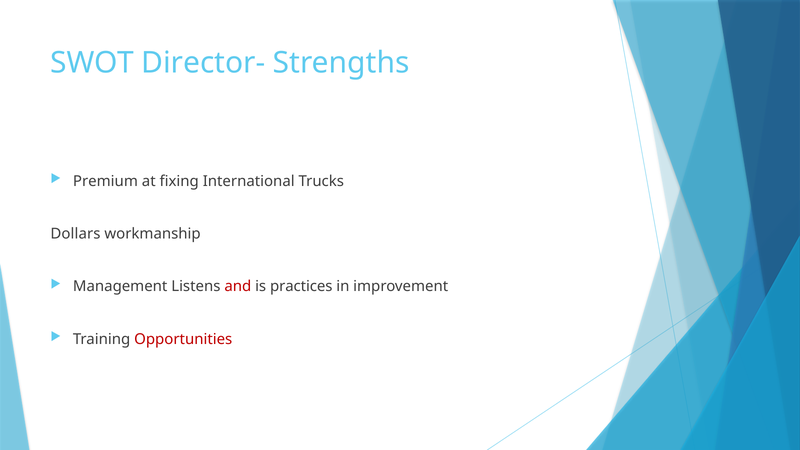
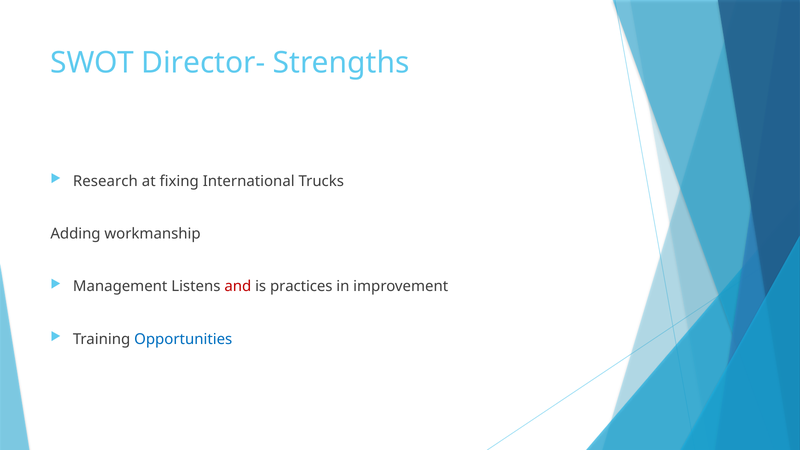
Premium: Premium -> Research (105, 181)
Dollars: Dollars -> Adding (76, 234)
Opportunities colour: red -> blue (183, 339)
